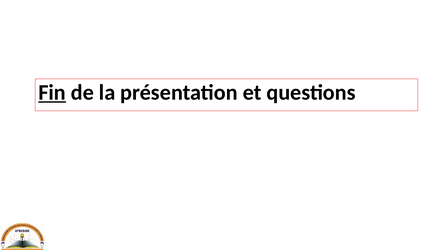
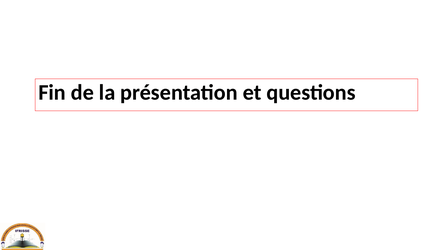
Fin underline: present -> none (52, 92)
